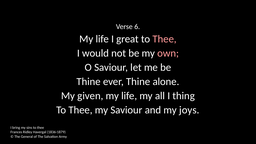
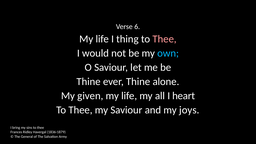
great: great -> thing (127, 39)
own colour: pink -> light blue (168, 53)
thing: thing -> heart (184, 96)
